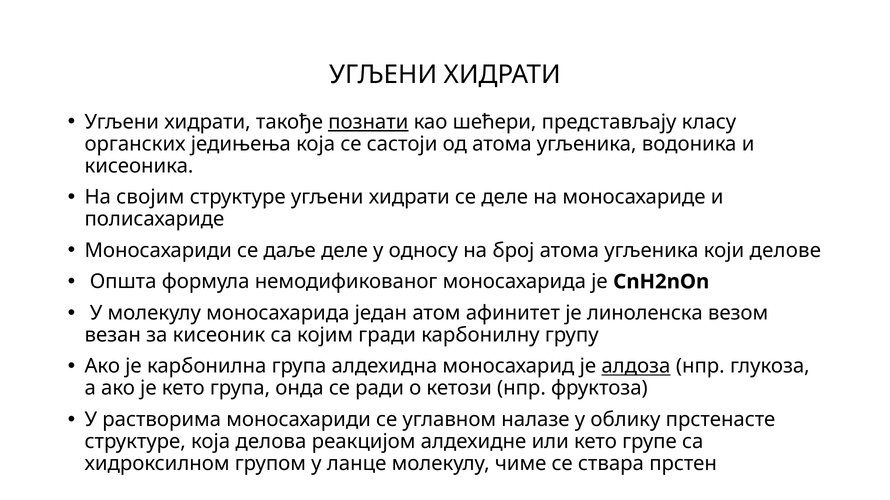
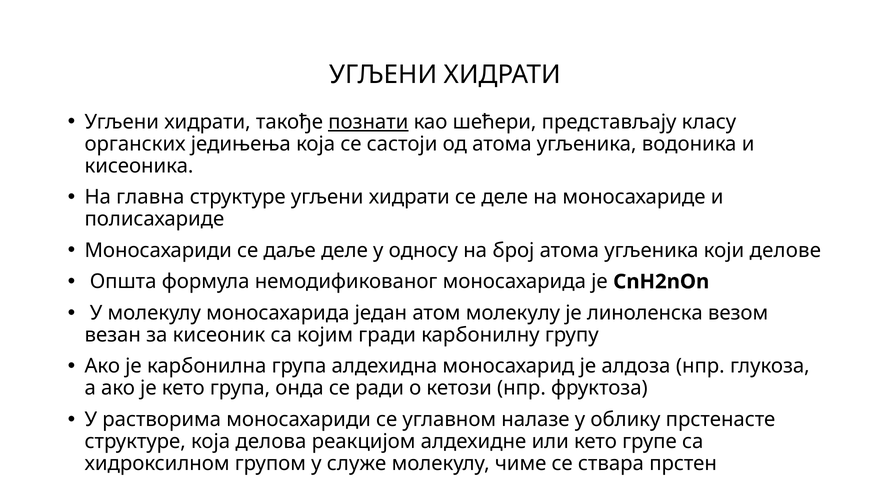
својим: својим -> главна (150, 197)
атом афинитет: афинитет -> молекулу (513, 313)
алдоза underline: present -> none (636, 367)
ланце: ланце -> служе (357, 464)
